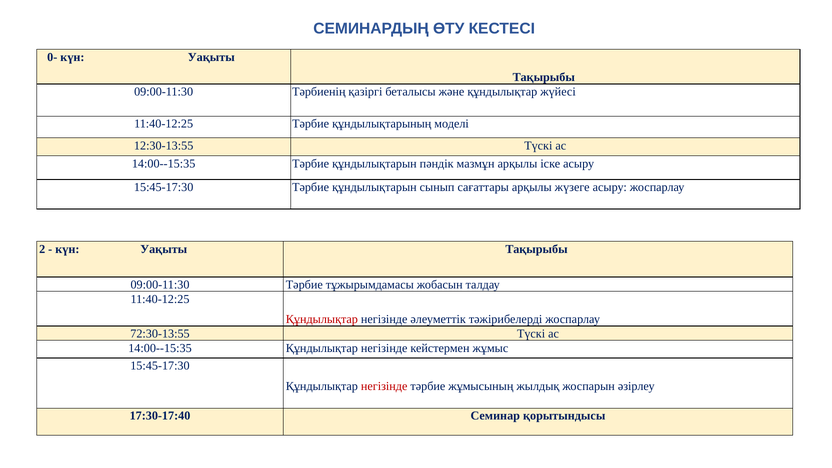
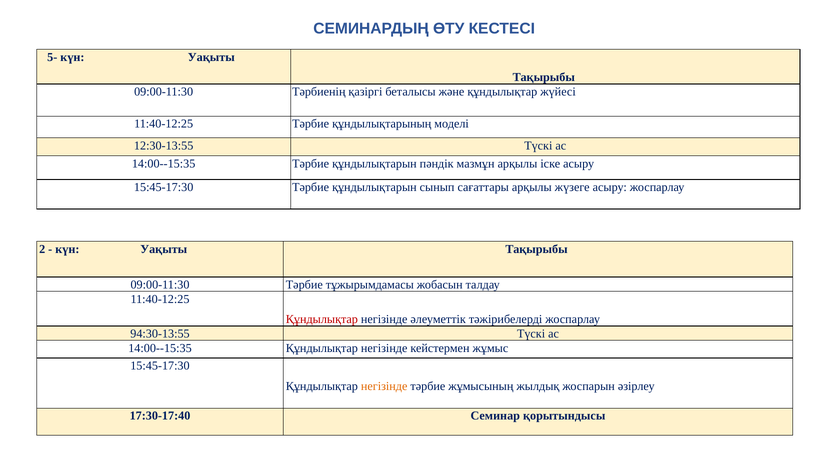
0-: 0- -> 5- (52, 57)
72:30-13:55: 72:30-13:55 -> 94:30-13:55 (160, 334)
негізінде colour: red -> orange (384, 386)
